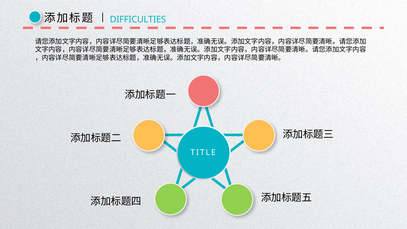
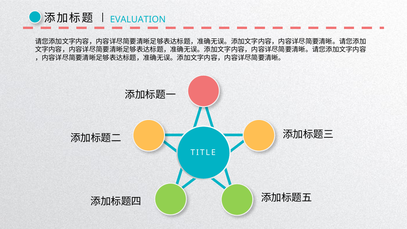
DIFFICULTIES: DIFFICULTIES -> EVALUATION (138, 19)
